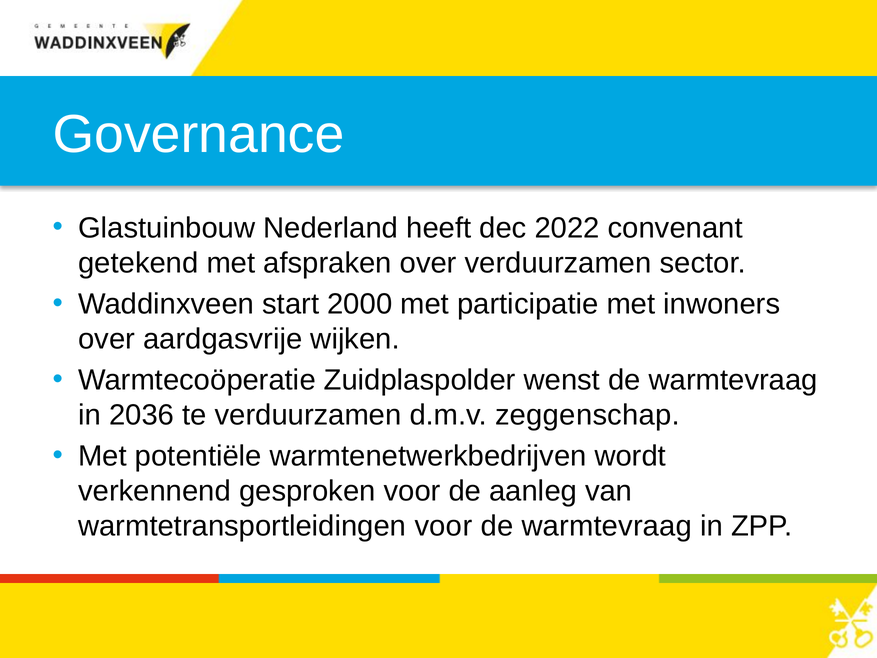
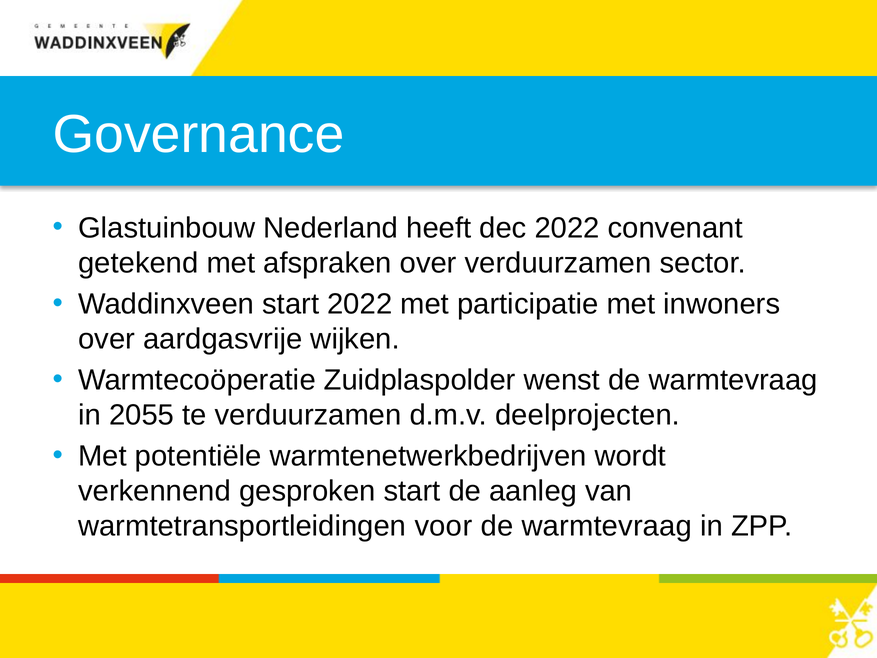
start 2000: 2000 -> 2022 (360, 304)
2036: 2036 -> 2055 (142, 415)
zeggenschap: zeggenschap -> deelprojecten (588, 415)
gesproken voor: voor -> start (412, 491)
